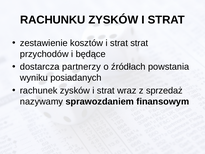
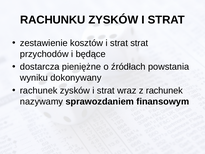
partnerzy: partnerzy -> pieniężne (81, 67)
posiadanych: posiadanych -> dokonywany (76, 78)
z sprzedaż: sprzedaż -> rachunek (164, 90)
